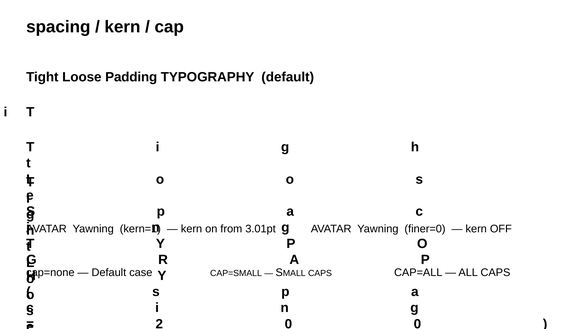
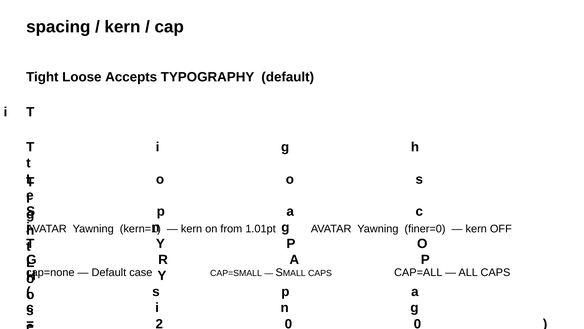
Padding: Padding -> Accepts (131, 77)
3.01pt: 3.01pt -> 1.01pt (261, 228)
